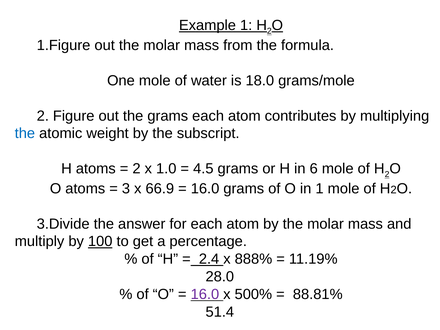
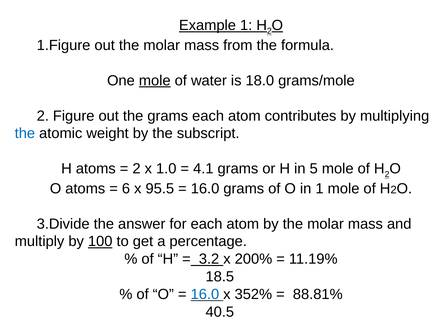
mole underline: none -> present (155, 81)
4.5: 4.5 -> 4.1 (203, 169)
6: 6 -> 5 (314, 169)
3: 3 -> 6 (126, 189)
66.9: 66.9 -> 95.5 (160, 189)
2.4: 2.4 -> 3.2 (209, 259)
888%: 888% -> 200% (253, 259)
28.0: 28.0 -> 18.5 (220, 277)
16.0 colour: purple -> blue (205, 294)
500%: 500% -> 352% (253, 294)
51.4: 51.4 -> 40.5 (220, 312)
